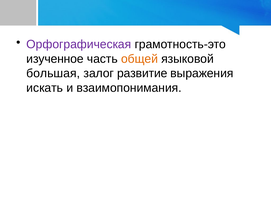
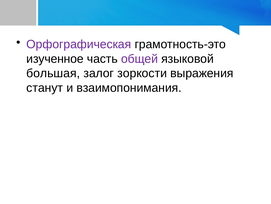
общей colour: orange -> purple (140, 59)
развитие: развитие -> зоркости (142, 73)
искать: искать -> станут (45, 88)
